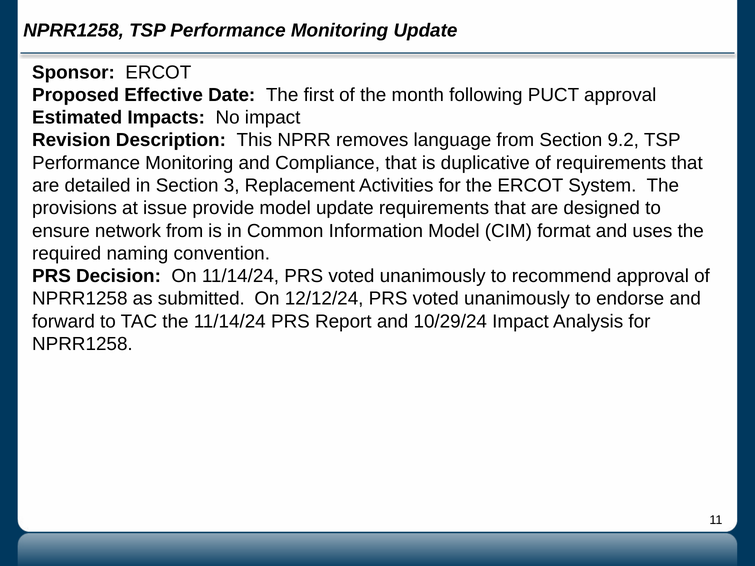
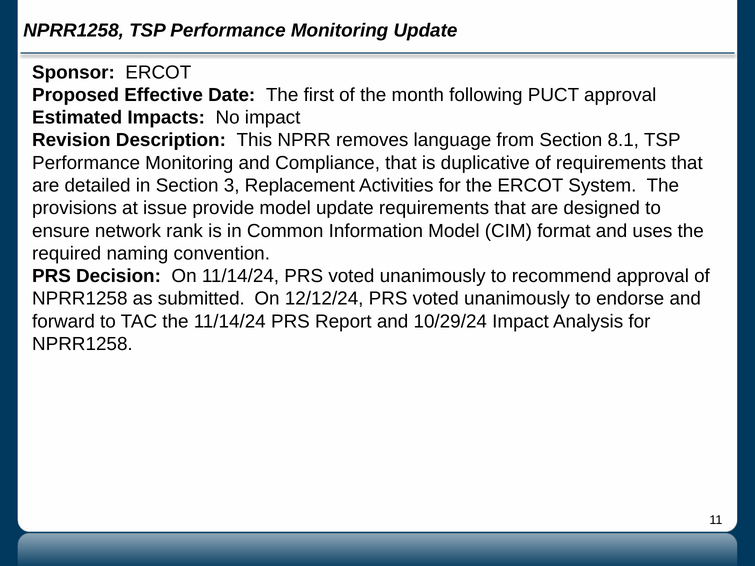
9.2: 9.2 -> 8.1 (623, 140)
network from: from -> rank (185, 231)
